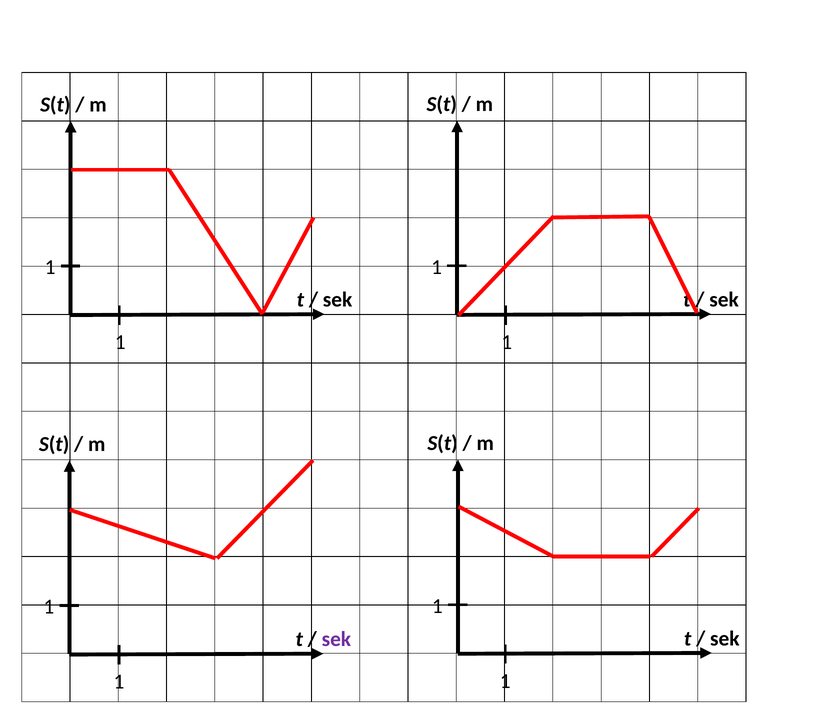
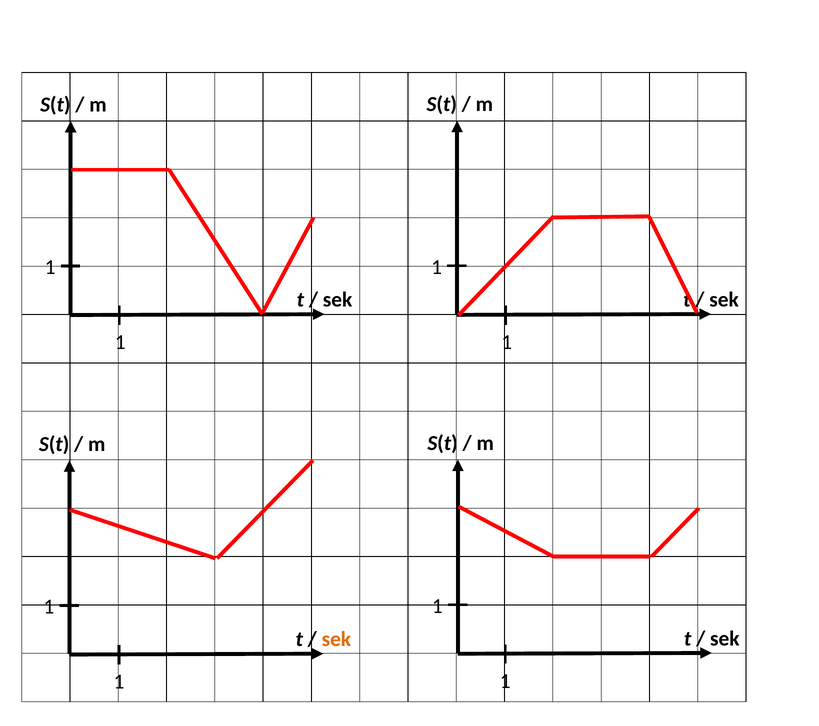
sek colour: purple -> orange (336, 639)
